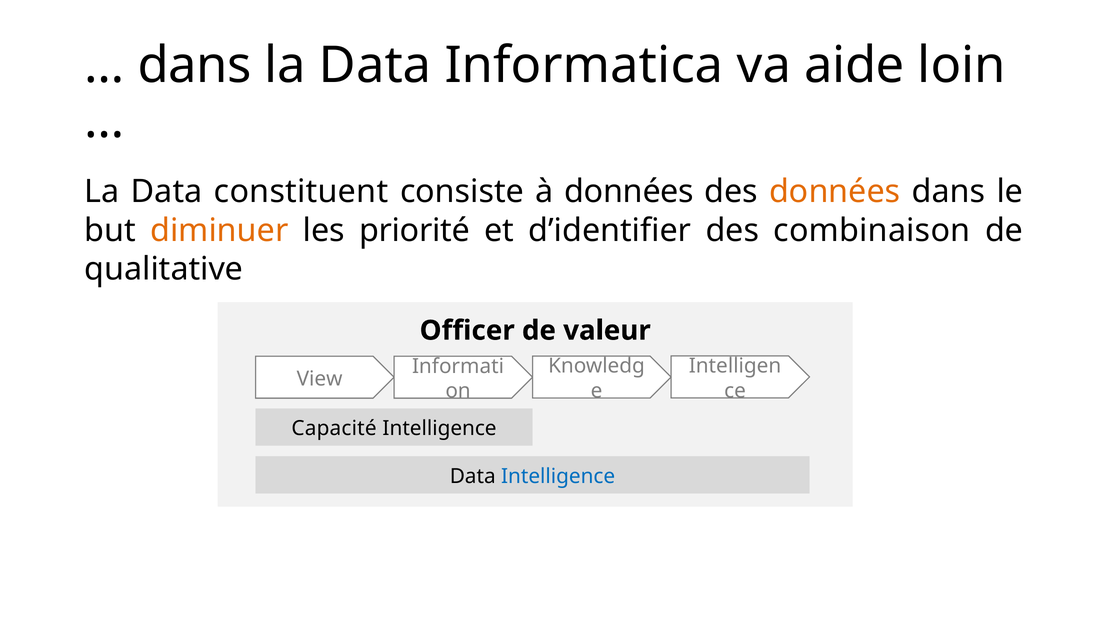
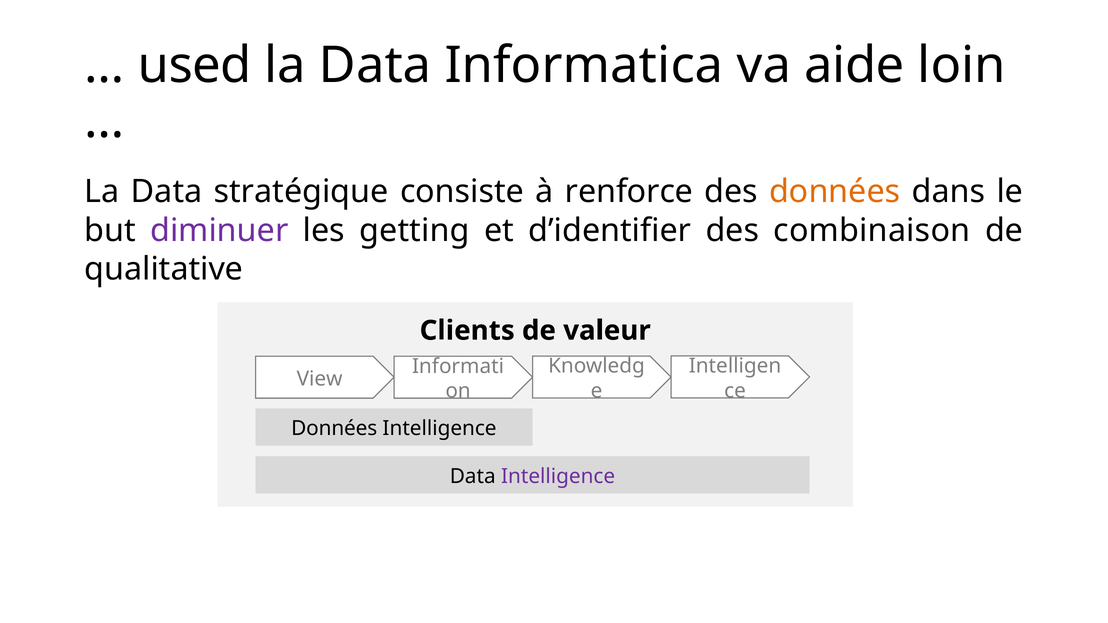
dans: dans -> used (195, 66)
constituent: constituent -> stratégique (301, 192)
à données: données -> renforce (629, 192)
diminuer colour: orange -> purple (219, 231)
priorité: priorité -> getting (414, 231)
Officer: Officer -> Clients (467, 331)
Capacité: Capacité -> Données (334, 429)
Intelligence colour: blue -> purple (558, 476)
